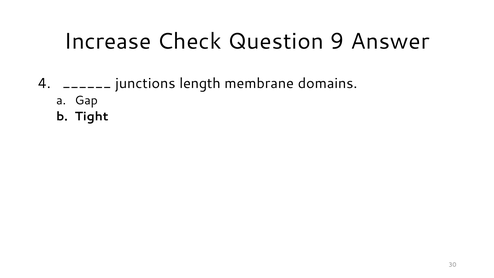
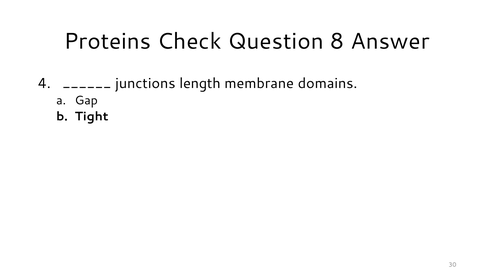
Increase: Increase -> Proteins (108, 41)
9: 9 -> 8 (337, 41)
